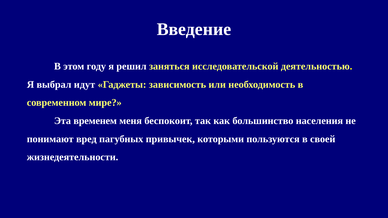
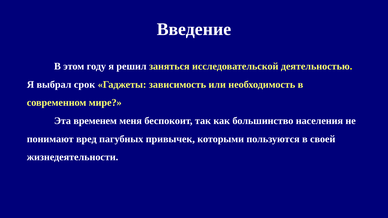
идут: идут -> срок (85, 85)
